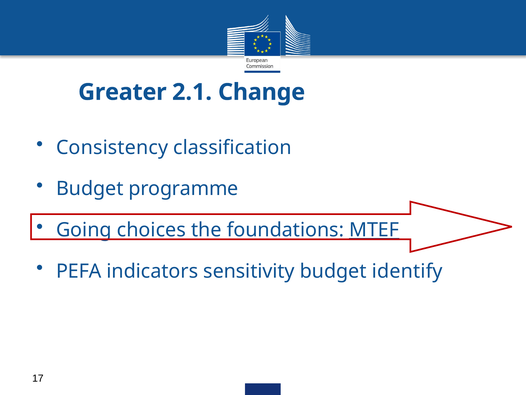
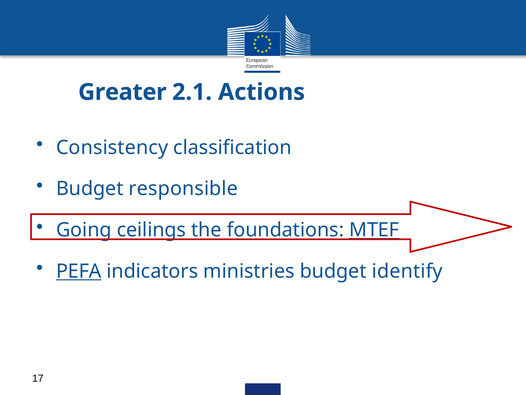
Change: Change -> Actions (262, 92)
programme: programme -> responsible (183, 189)
choices: choices -> ceilings (151, 230)
PEFA underline: none -> present (79, 271)
sensitivity: sensitivity -> ministries (249, 271)
